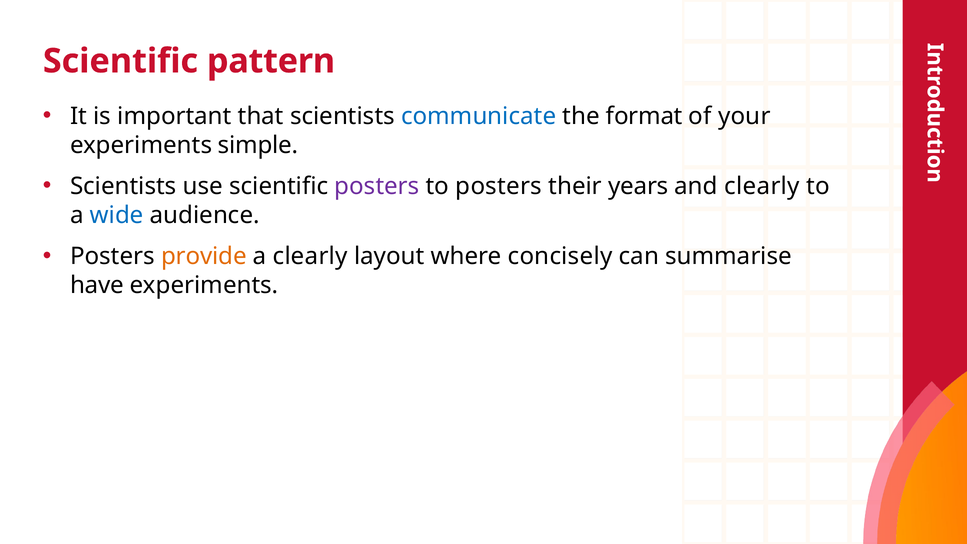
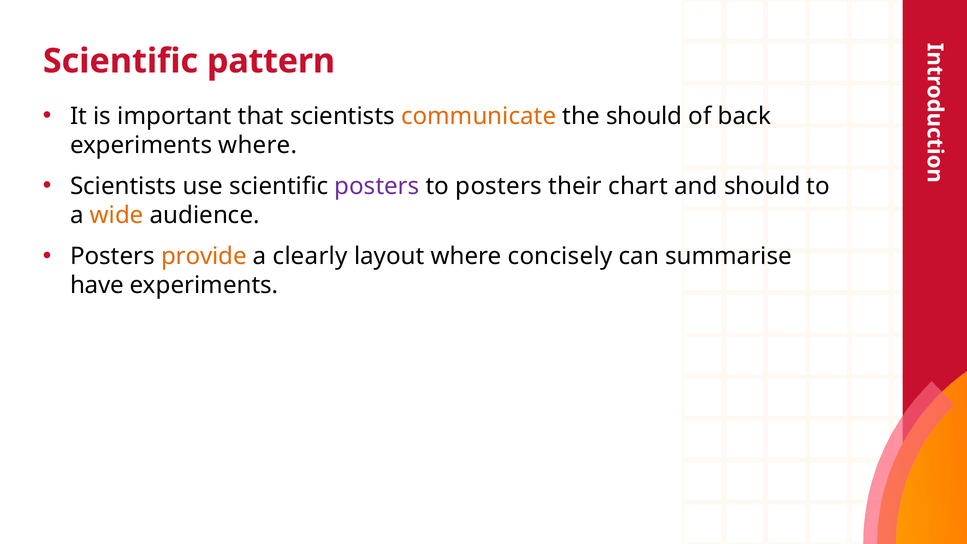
communicate colour: blue -> orange (479, 116)
the format: format -> should (644, 116)
your: your -> back (744, 116)
experiments simple: simple -> where (258, 145)
years: years -> chart (638, 186)
and clearly: clearly -> should (762, 186)
wide colour: blue -> orange (117, 215)
